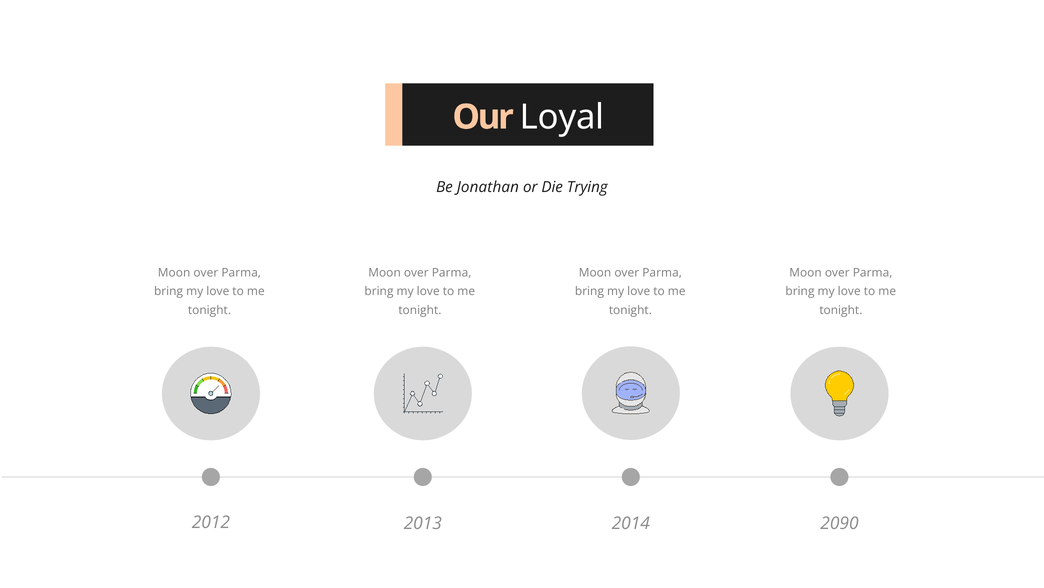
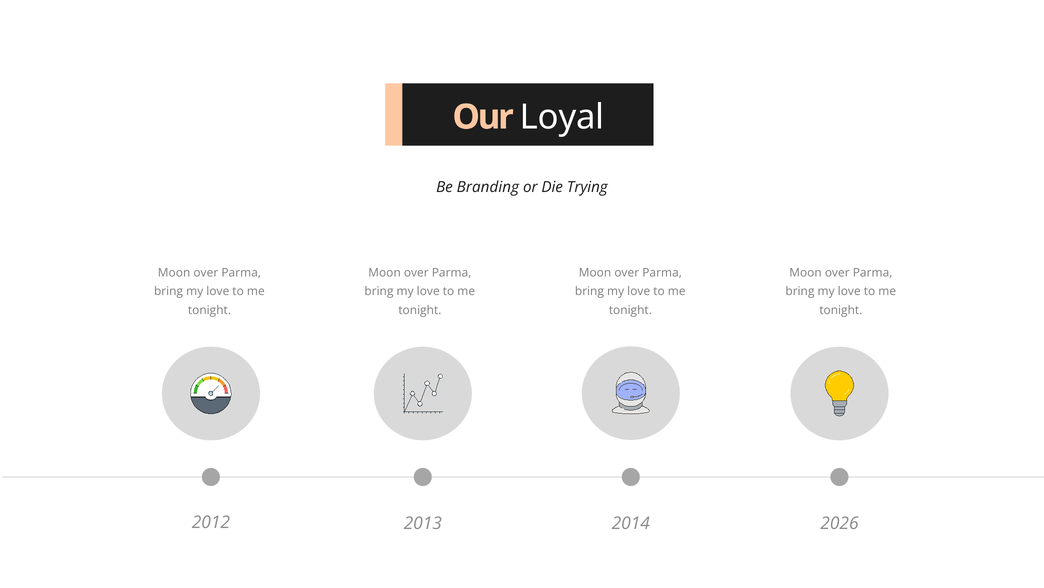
Jonathan: Jonathan -> Branding (488, 187)
2090: 2090 -> 2026 (839, 523)
